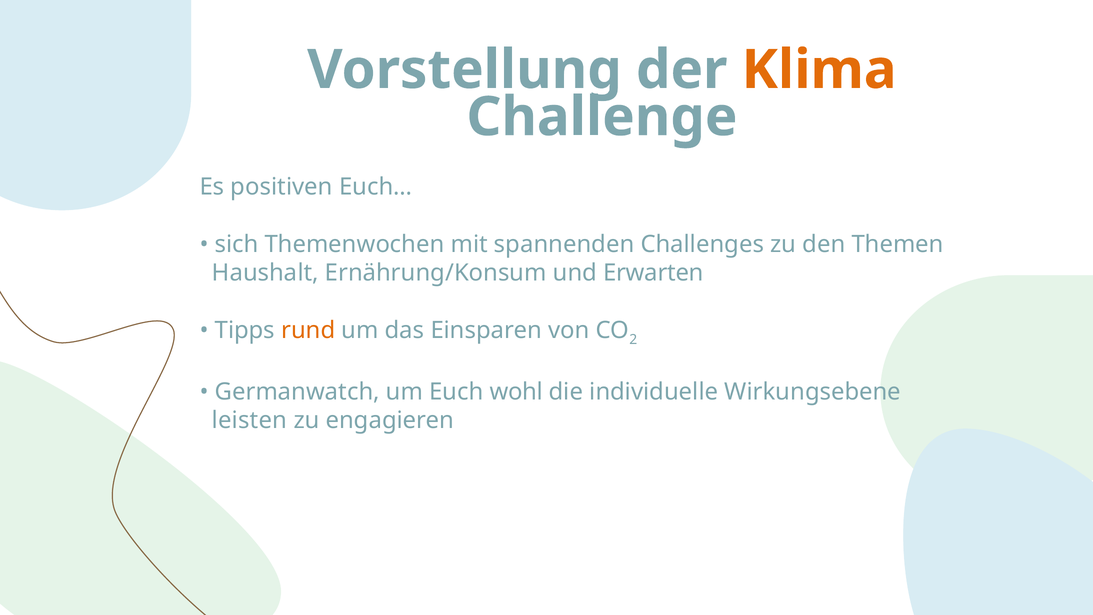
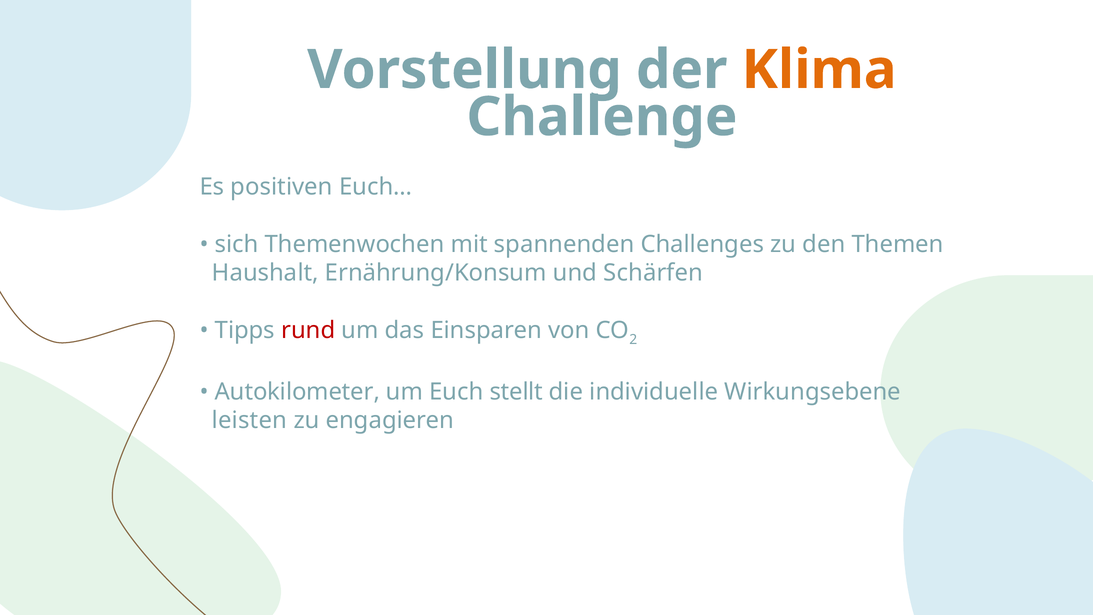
Erwarten: Erwarten -> Schärfen (653, 273)
rund colour: orange -> red (308, 330)
Germanwatch: Germanwatch -> Autokilometer (297, 392)
wohl: wohl -> stellt (516, 392)
